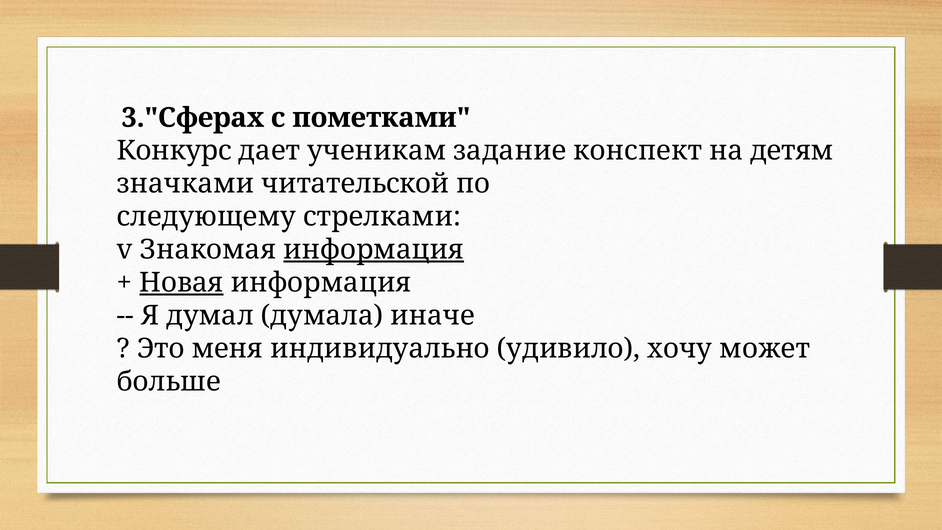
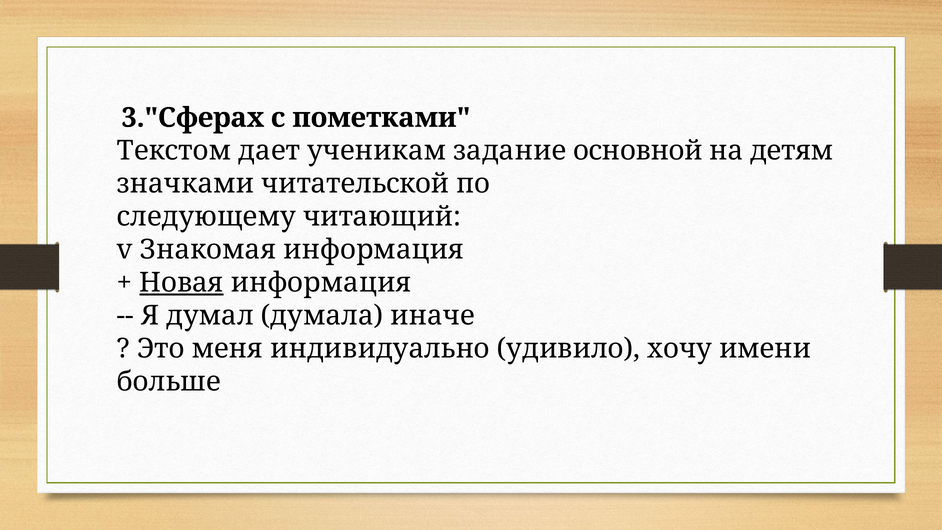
Конкурс: Конкурс -> Текстом (174, 151)
конспект: конспект -> основной (638, 151)
стрелками: стрелками -> читающий (382, 217)
информация underline: present -> none (374, 250)
может: может -> имени (765, 349)
